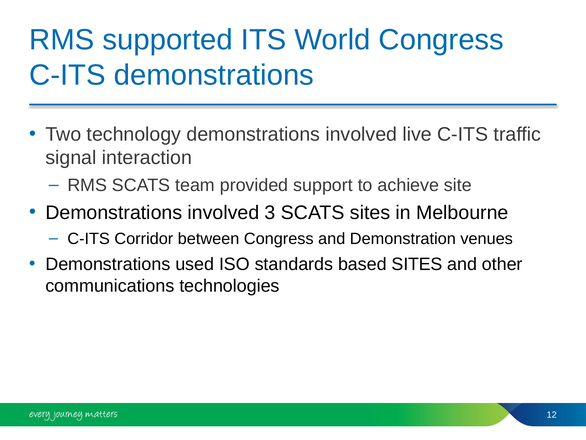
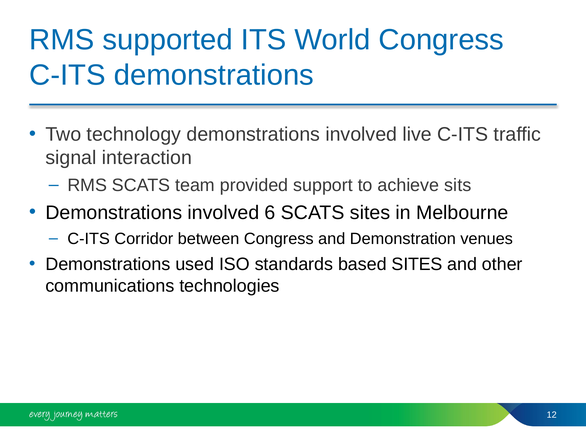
site: site -> sits (458, 185)
3: 3 -> 6 (270, 212)
